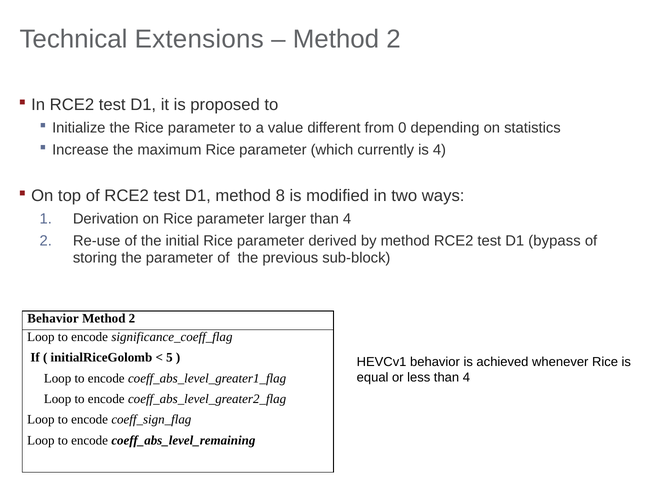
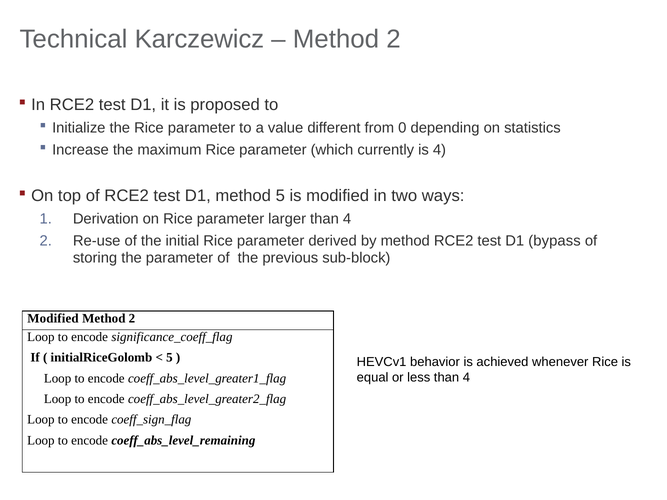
Extensions: Extensions -> Karczewicz (199, 39)
method 8: 8 -> 5 (280, 196)
Behavior: Behavior -> Modified (53, 319)
